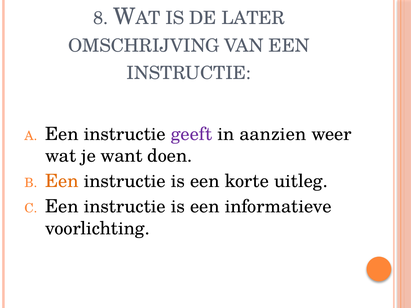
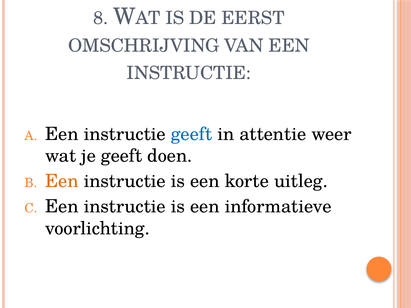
LATER: LATER -> EERST (253, 18)
geeft colour: purple -> blue (192, 134)
aanzien: aanzien -> attentie (273, 134)
je want: want -> geeft (122, 156)
